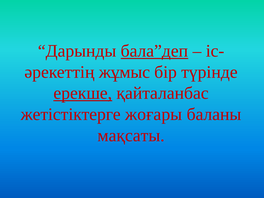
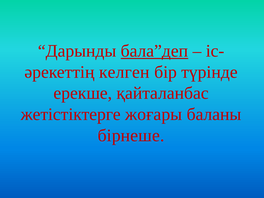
жұмыс: жұмыс -> келген (124, 72)
ерекше underline: present -> none (83, 93)
мақсаты: мақсаты -> бірнеше (131, 135)
